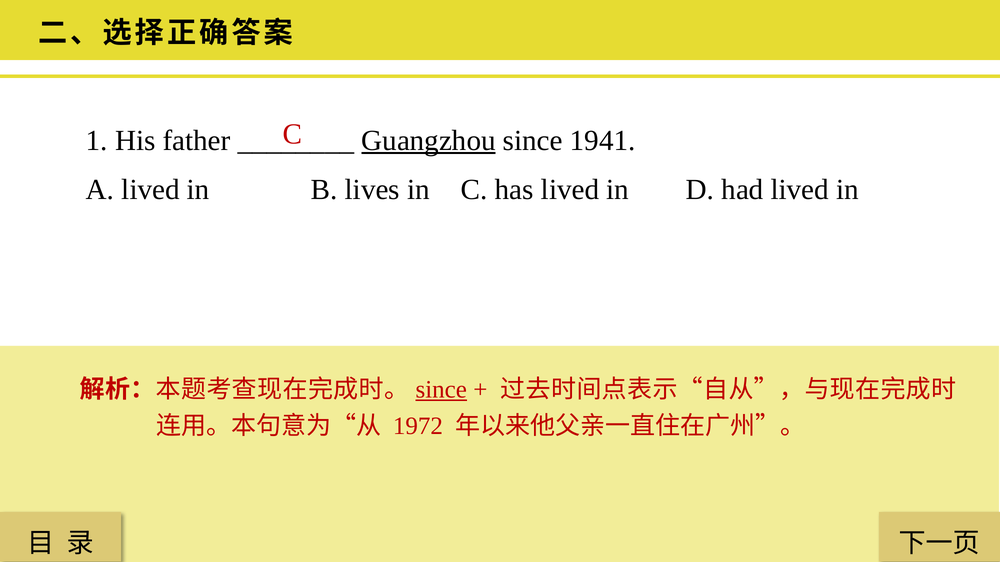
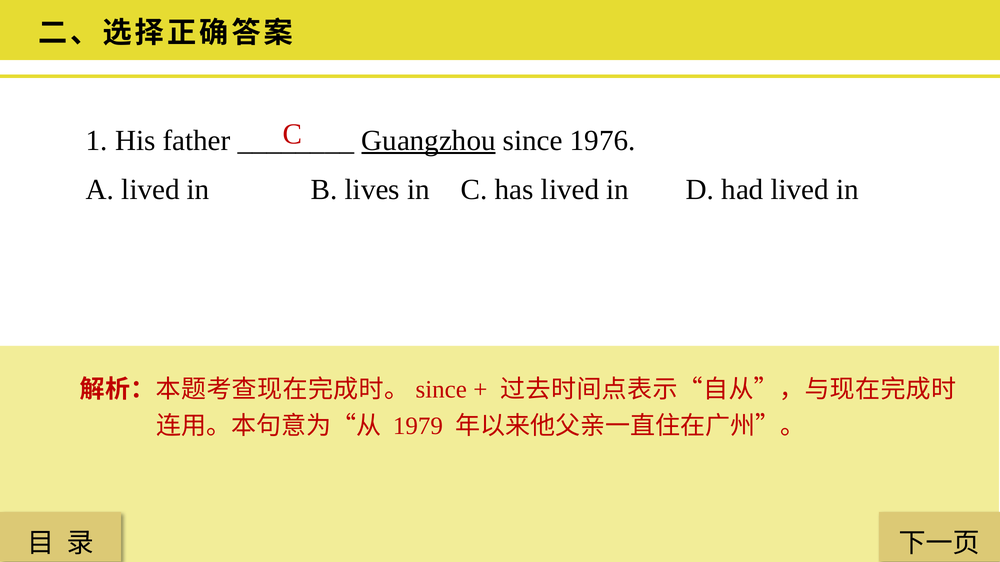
1941: 1941 -> 1976 (603, 141)
since underline: present -> none (441, 390)
1972: 1972 -> 1979 (418, 426)
